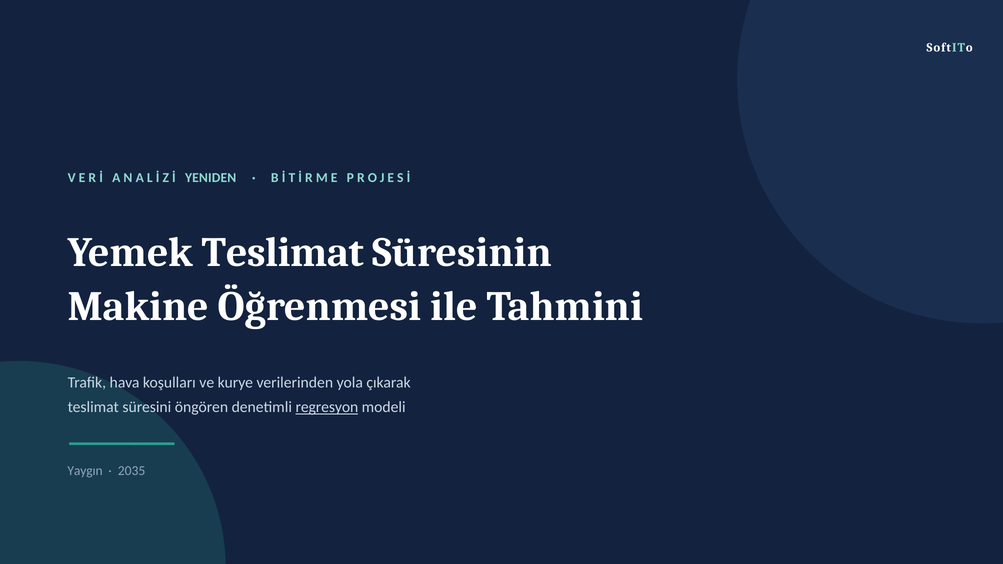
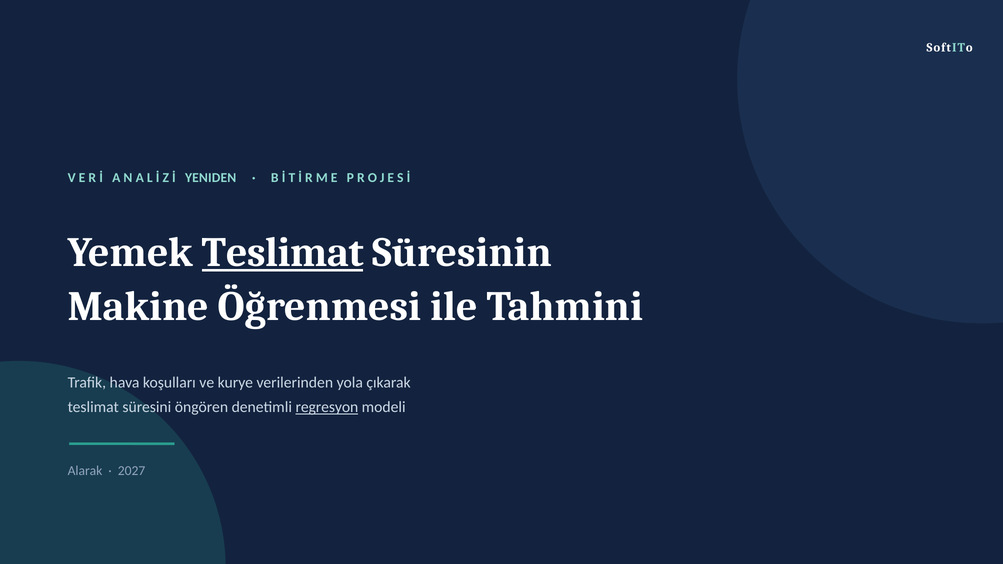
Teslimat underline: none -> present (283, 252)
Yaygın: Yaygın -> Alarak (85, 471)
2035: 2035 -> 2027 (132, 471)
